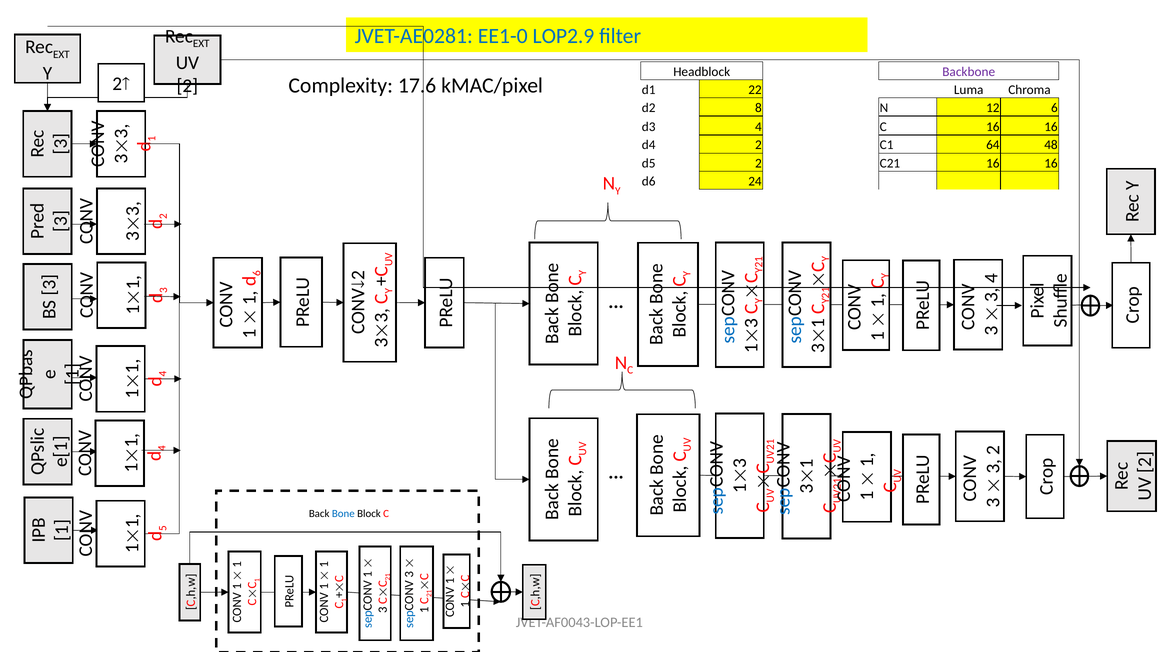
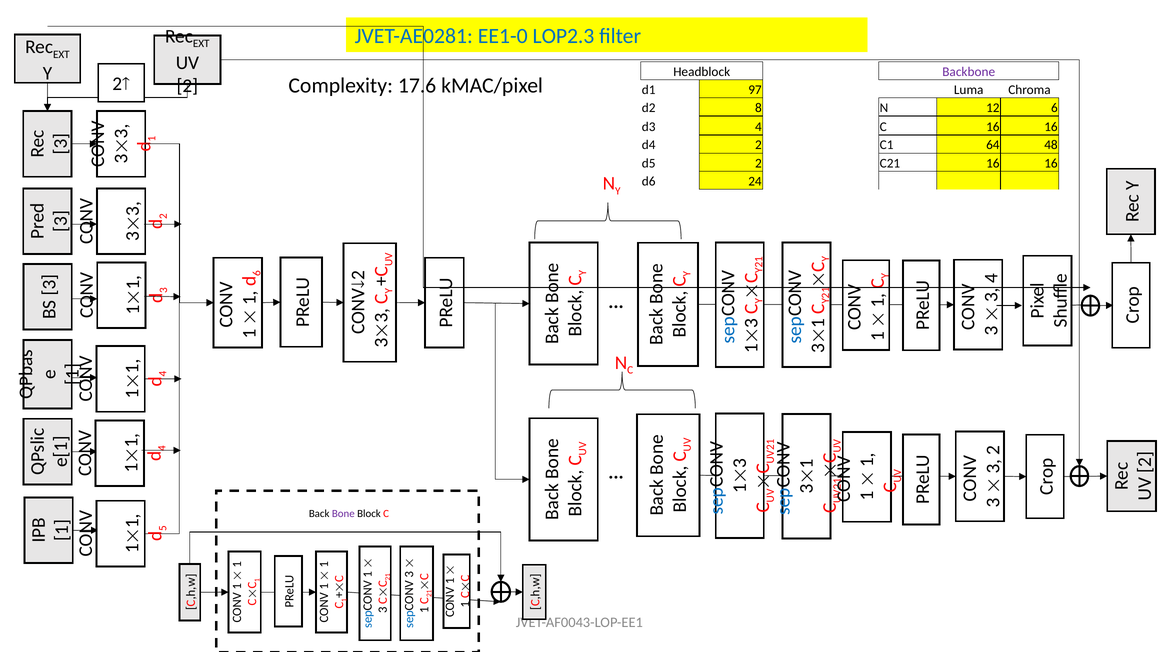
LOP2.9: LOP2.9 -> LOP2.3 (563, 36)
22: 22 -> 97 (755, 90)
Bone colour: blue -> purple (343, 513)
